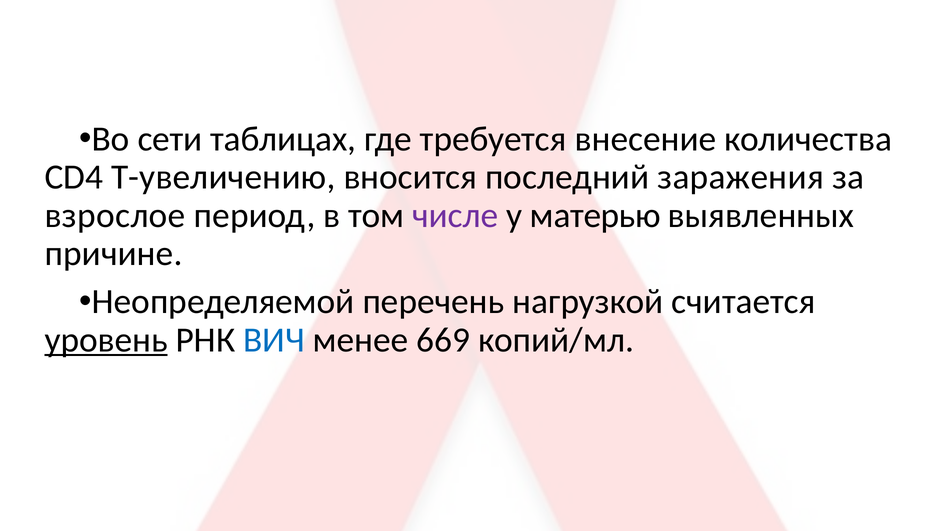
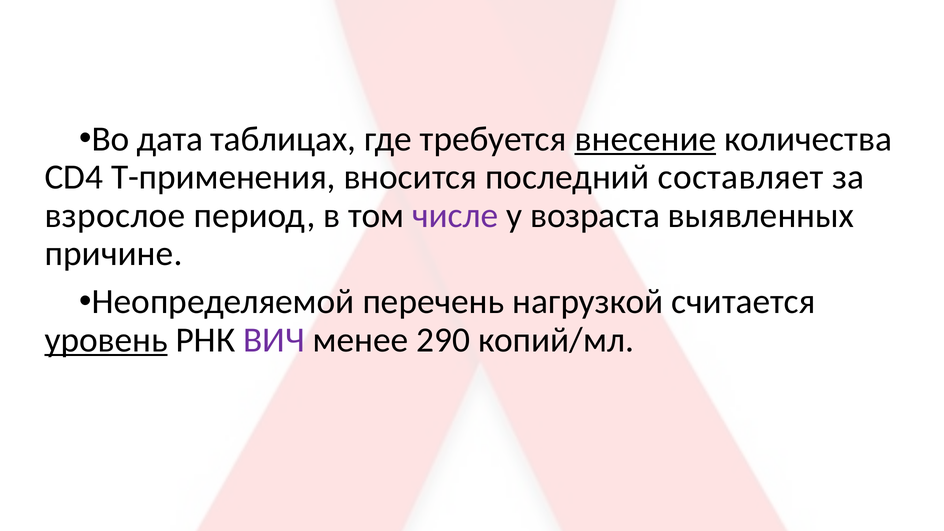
сети: сети -> дата (170, 139)
внесение underline: none -> present (645, 139)
Т-увеличению: Т-увеличению -> Т-применения (223, 177)
заражения: заражения -> составляет (741, 177)
матерью: матерью -> возраста (595, 215)
ВИЧ colour: blue -> purple (274, 340)
669: 669 -> 290 (443, 340)
